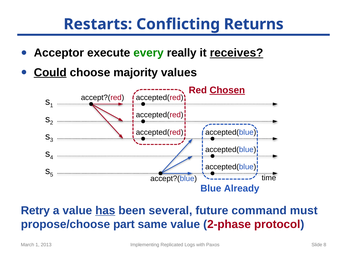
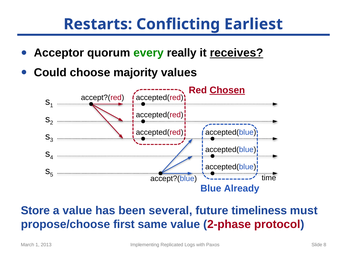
Returns: Returns -> Earliest (254, 24)
execute: execute -> quorum (109, 53)
Could underline: present -> none (50, 73)
Retry: Retry -> Store (35, 211)
has underline: present -> none (105, 211)
command: command -> timeliness (259, 211)
part: part -> first (124, 225)
